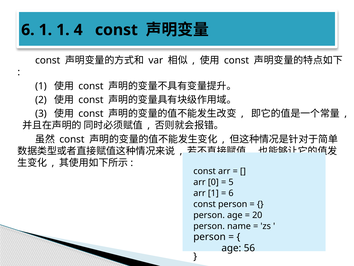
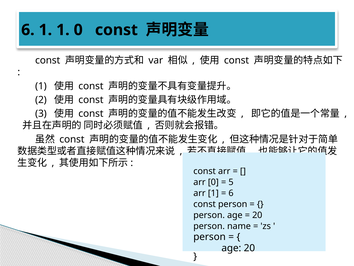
1 4: 4 -> 0 (78, 30)
age 56: 56 -> 20 (249, 248)
